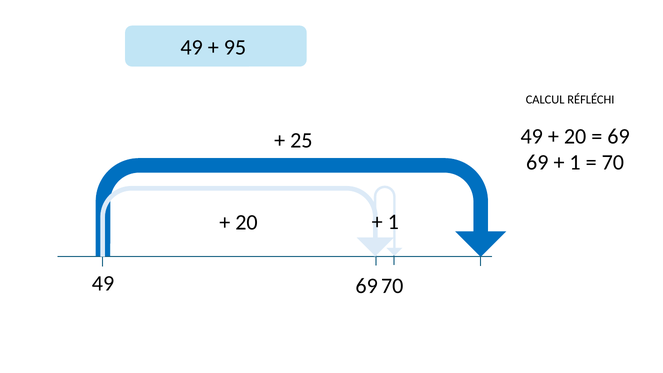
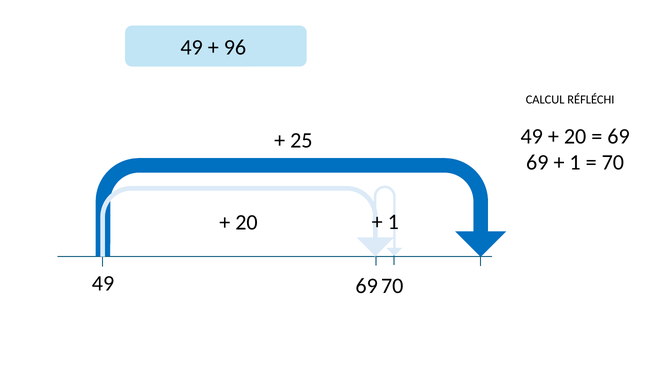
95: 95 -> 96 (235, 48)
